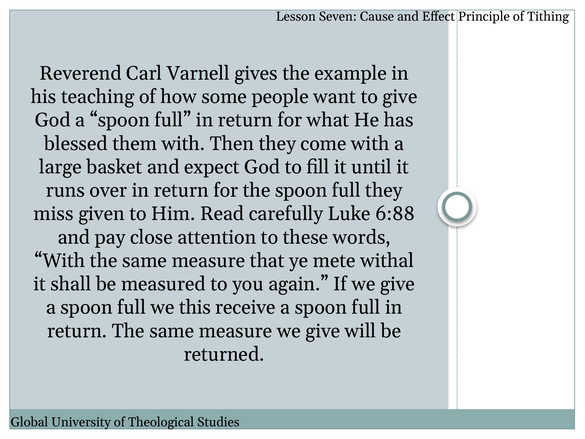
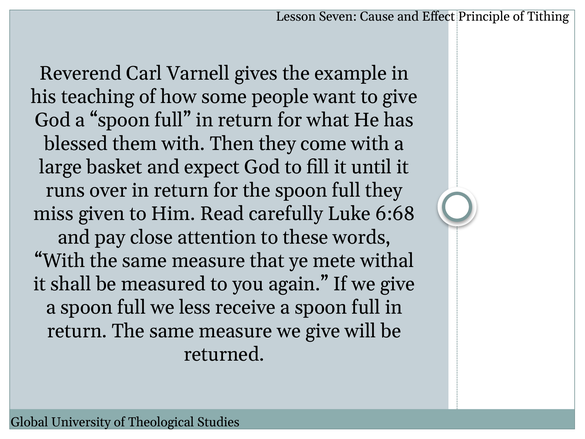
6:88: 6:88 -> 6:68 (395, 214)
this: this -> less (195, 307)
